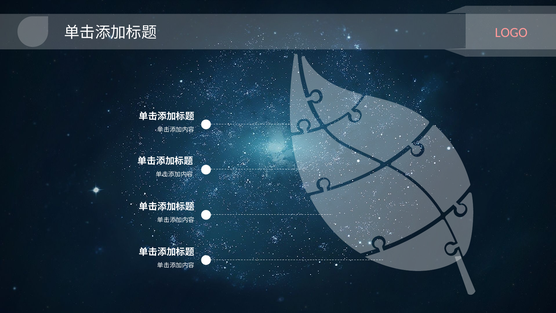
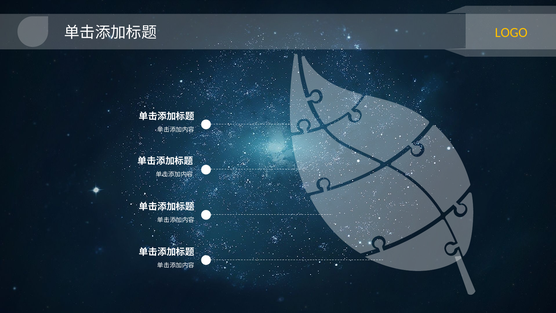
LOGO colour: pink -> yellow (511, 32)
